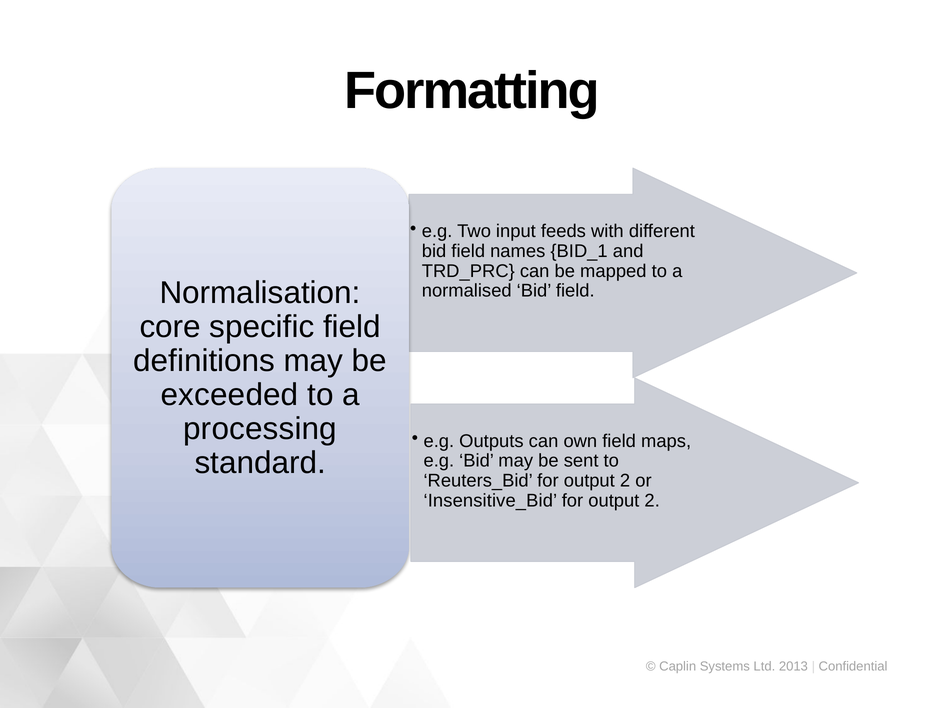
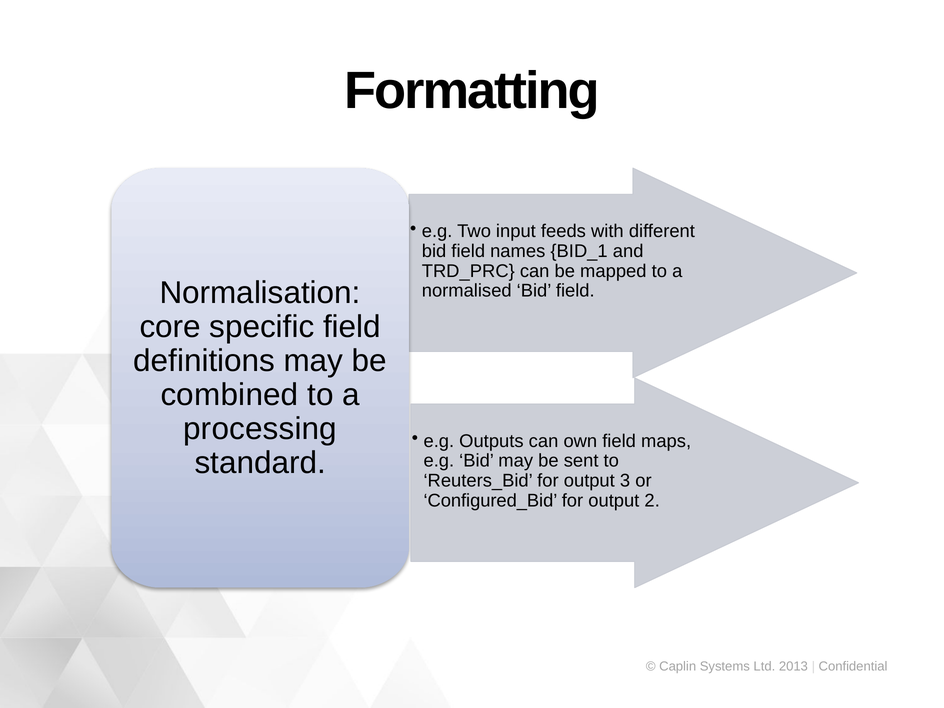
exceeded: exceeded -> combined (229, 395)
Reuters_Bid for output 2: 2 -> 3 (625, 481)
Insensitive_Bid: Insensitive_Bid -> Configured_Bid (490, 501)
